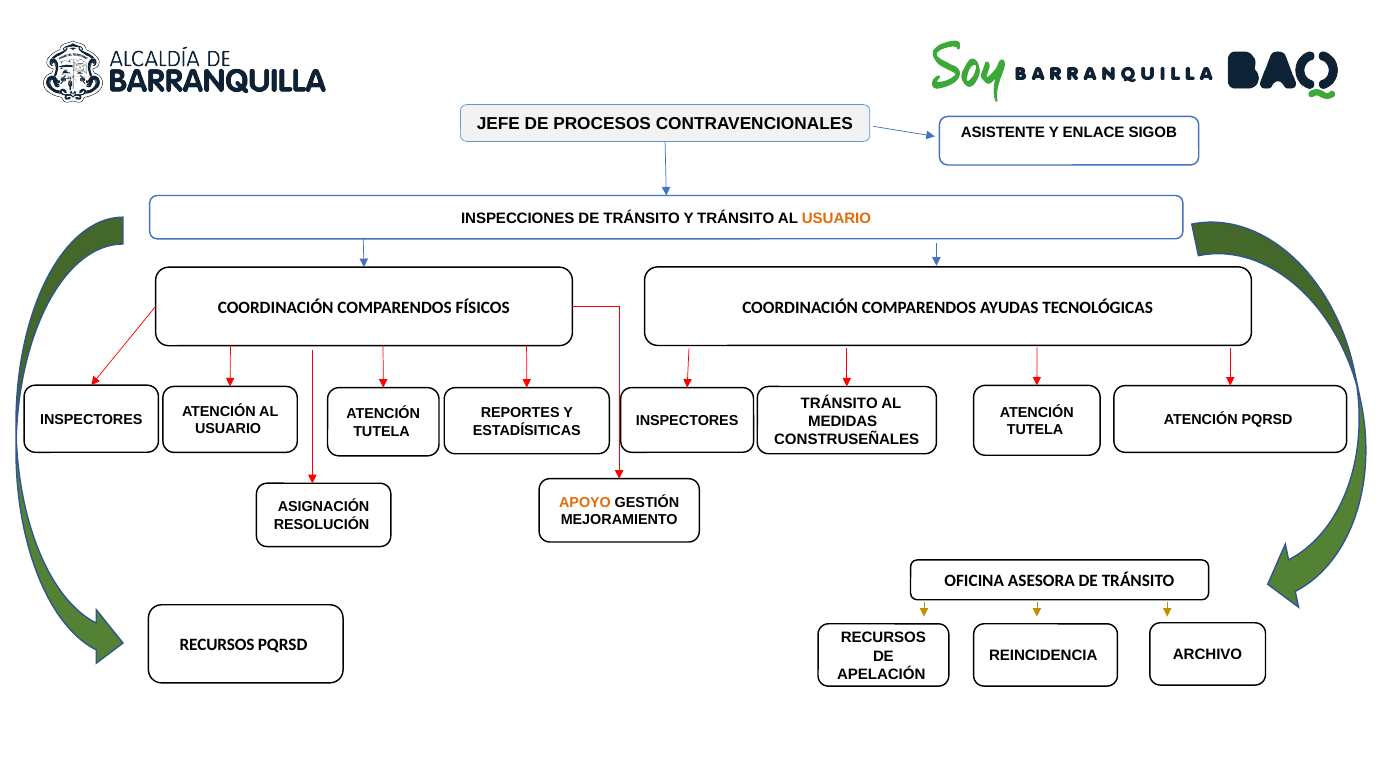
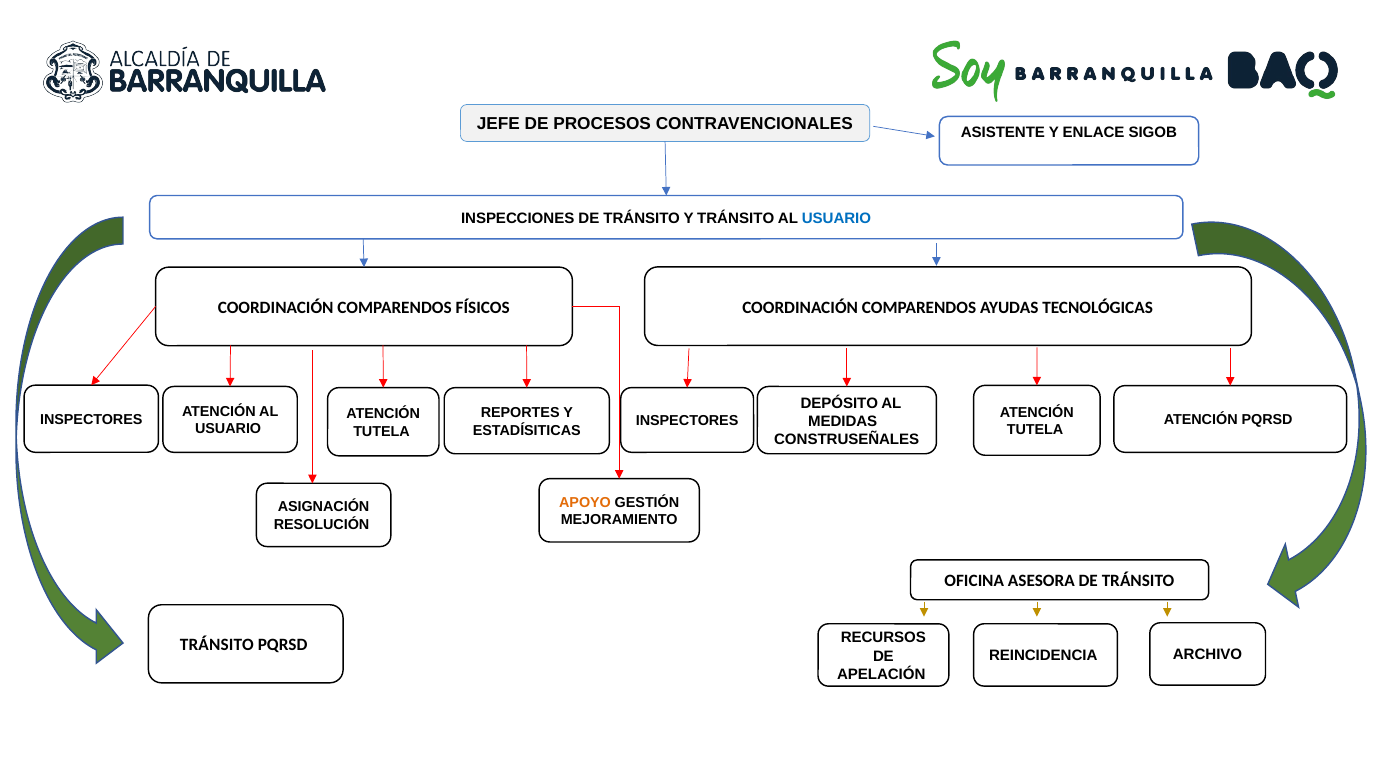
USUARIO colour: orange -> blue (836, 218)
TRÁNSITO: TRÁNSITO -> DEPÓSITO (839, 403)
RECURSOS: RECURSOS -> TRÁNSITO (217, 645)
